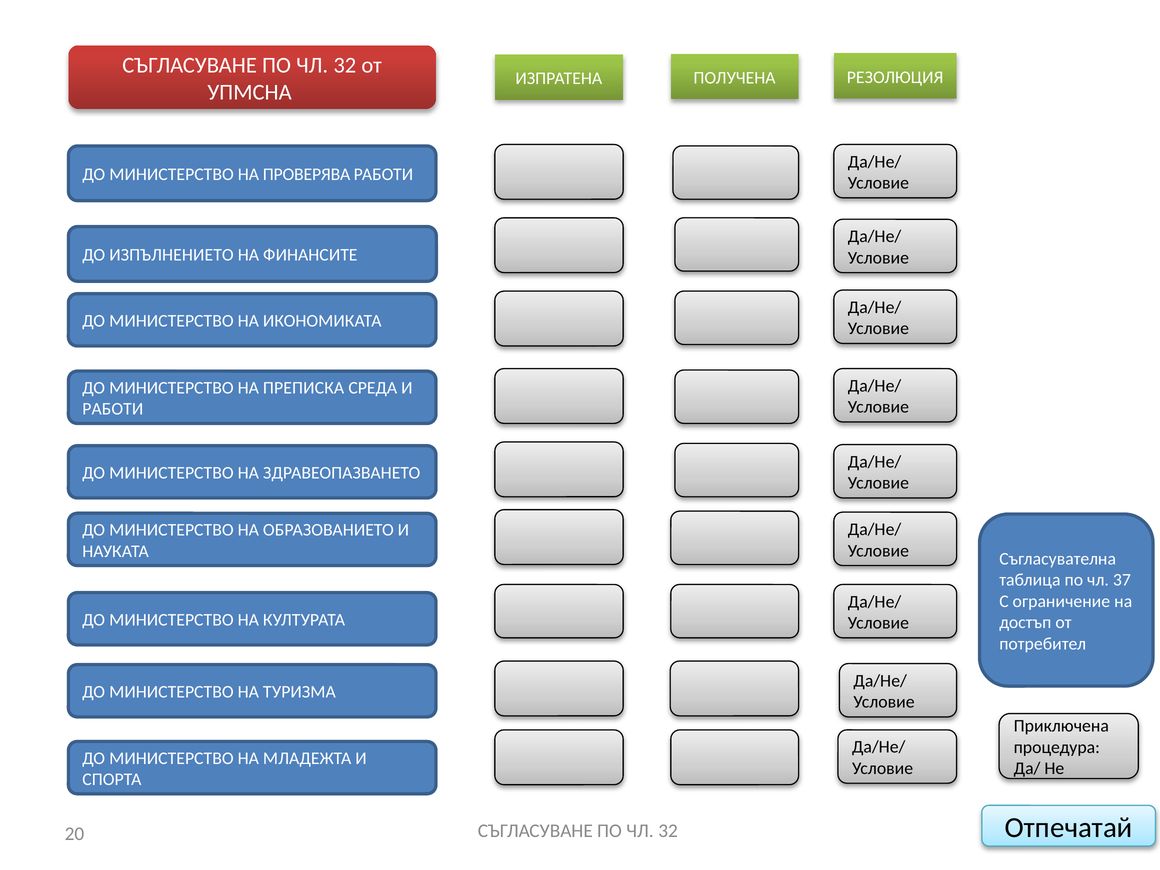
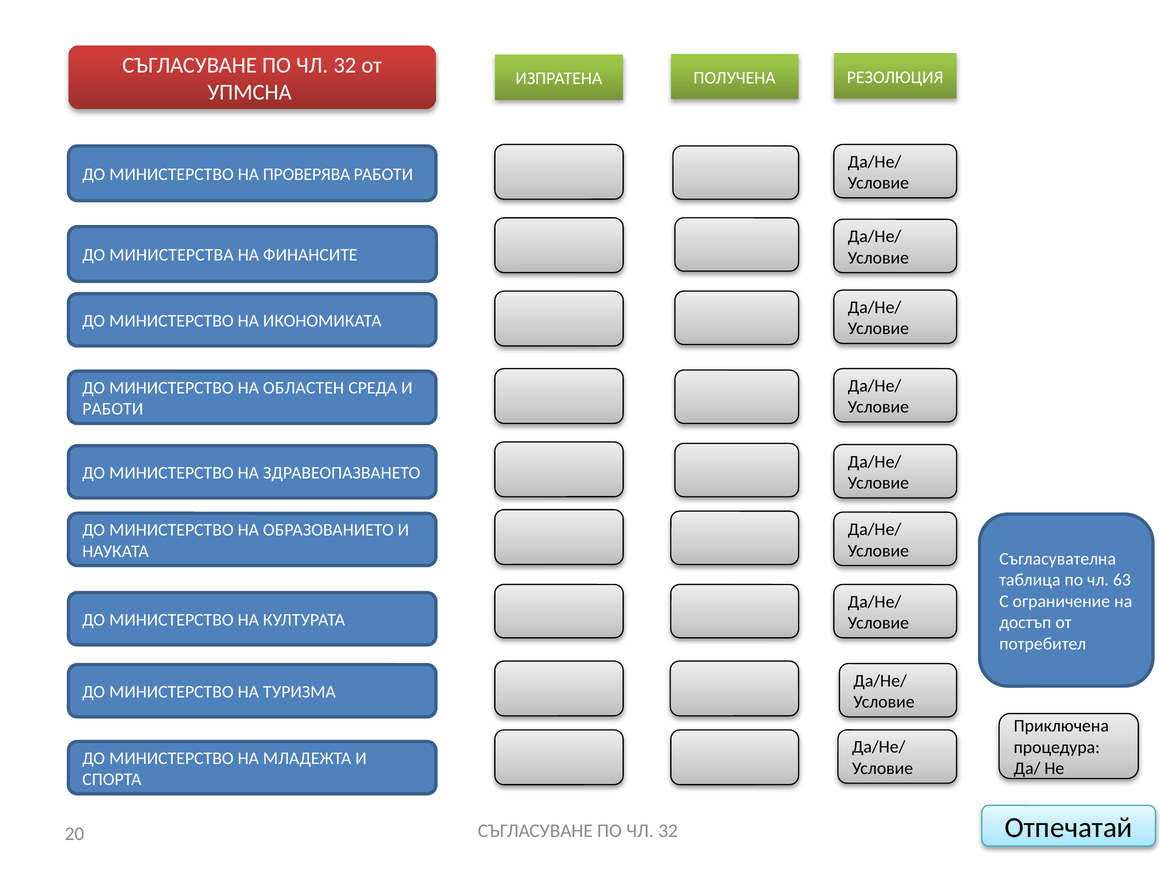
ИЗПЪЛНЕНИЕТО: ИЗПЪЛНЕНИЕТО -> МИНИСТЕРСТВА (171, 255)
ПРЕПИСКА: ПРЕПИСКА -> ОБЛАСТЕН (304, 388)
37: 37 -> 63 (1122, 580)
